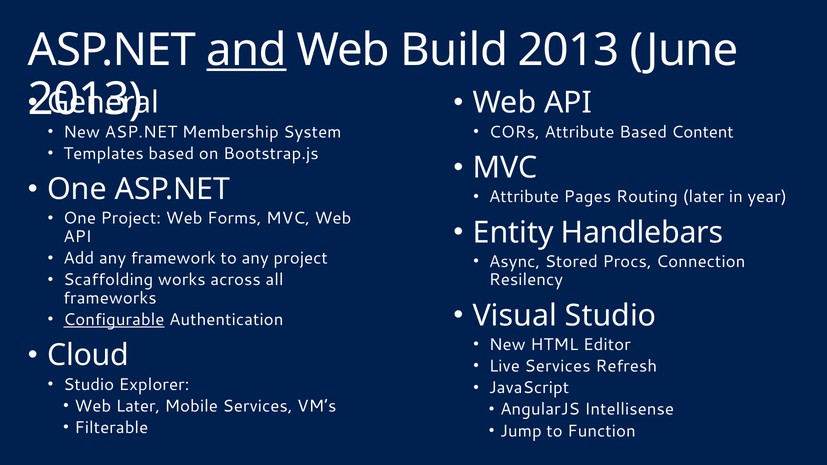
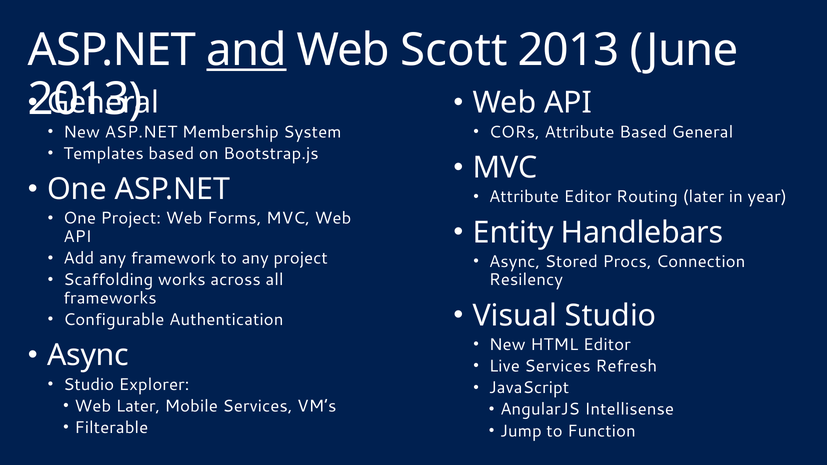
Build: Build -> Scott (454, 50)
Based Content: Content -> General (702, 132)
Attribute Pages: Pages -> Editor (588, 197)
Configurable underline: present -> none (114, 320)
Cloud: Cloud -> Async (88, 356)
